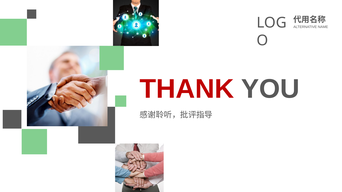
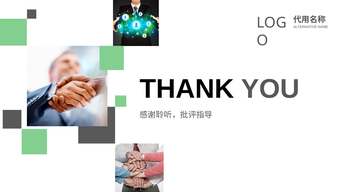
THANK colour: red -> black (187, 89)
